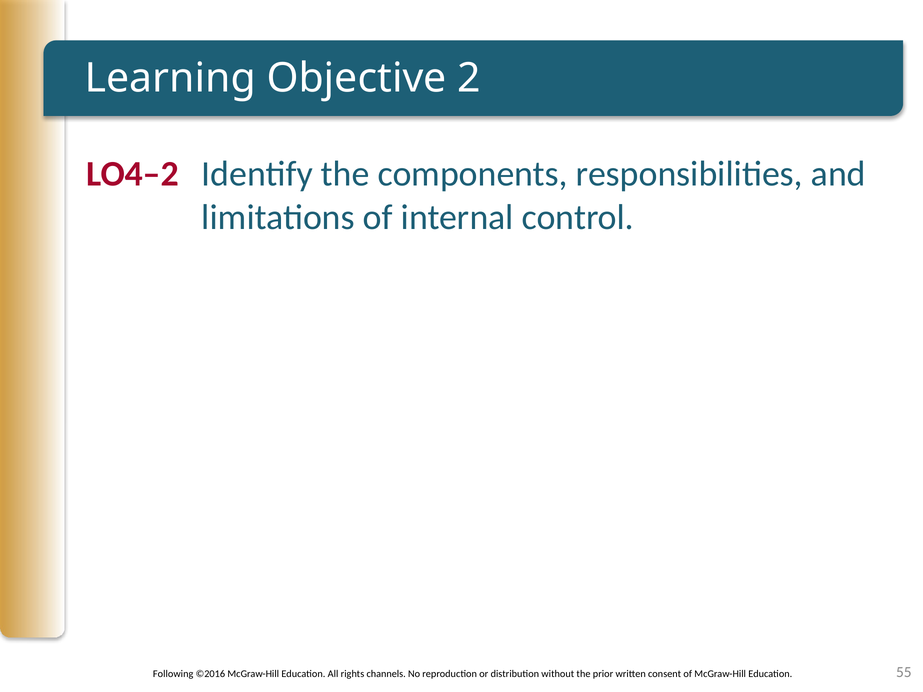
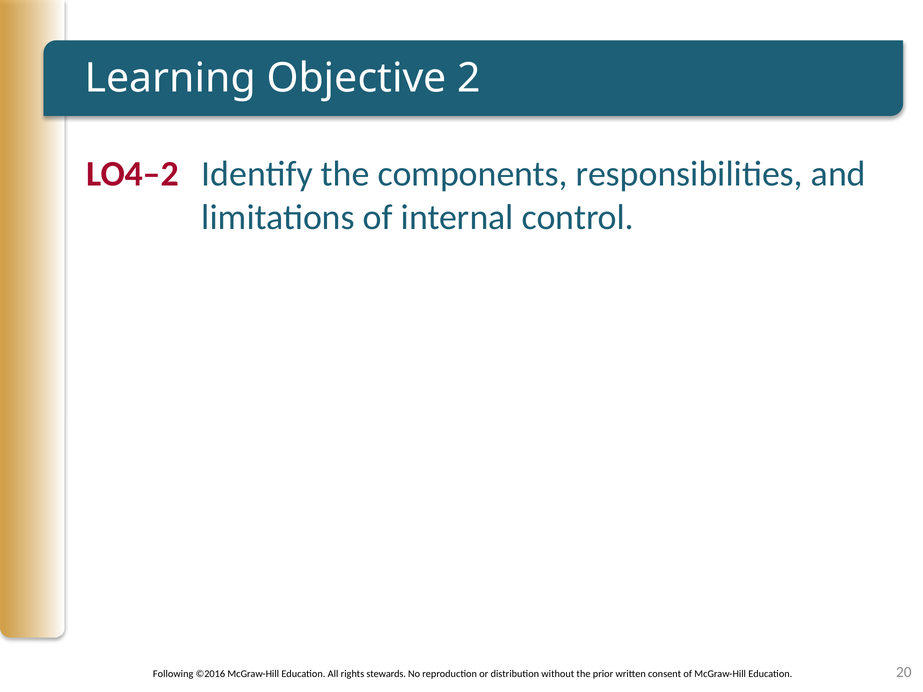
channels: channels -> stewards (386, 674)
55: 55 -> 20 (904, 673)
